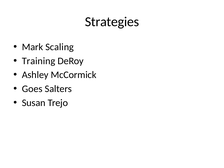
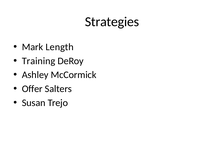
Scaling: Scaling -> Length (60, 47)
Goes: Goes -> Offer (32, 89)
